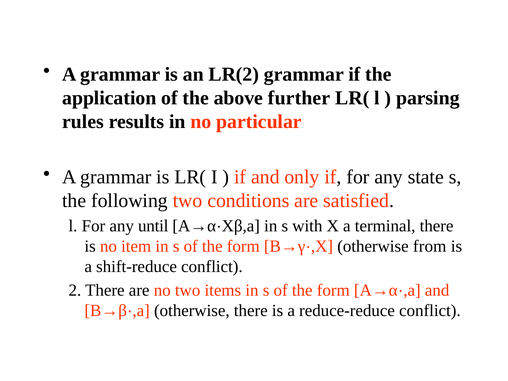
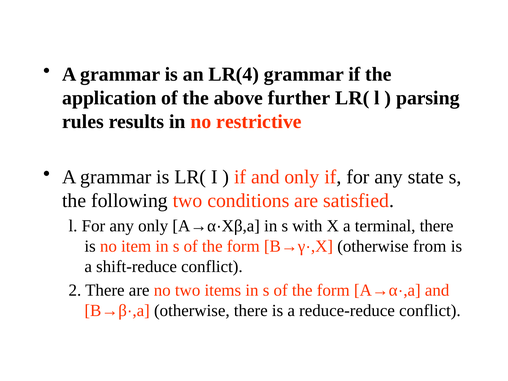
LR(2: LR(2 -> LR(4 (234, 74)
particular: particular -> restrictive (259, 122)
any until: until -> only (153, 226)
